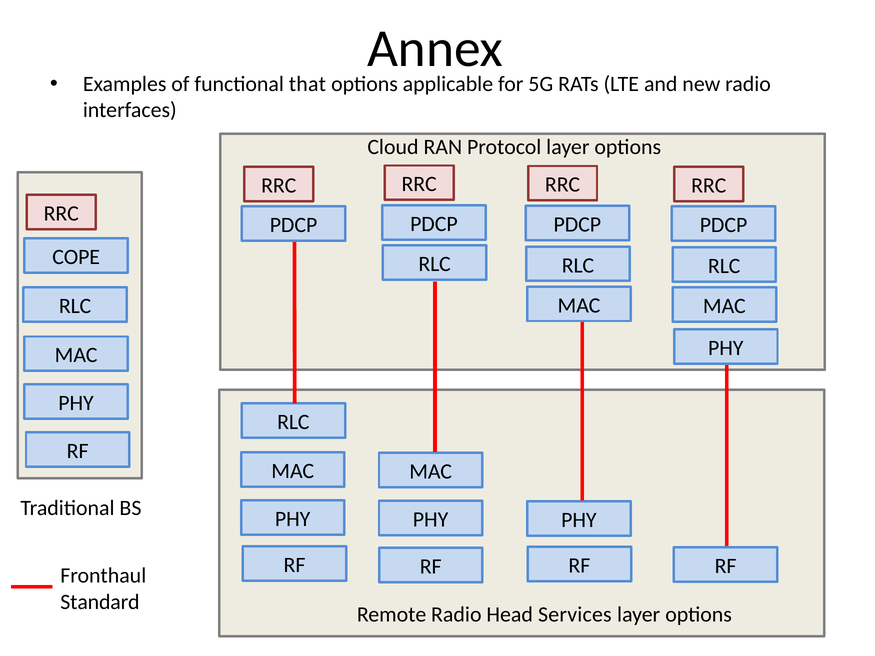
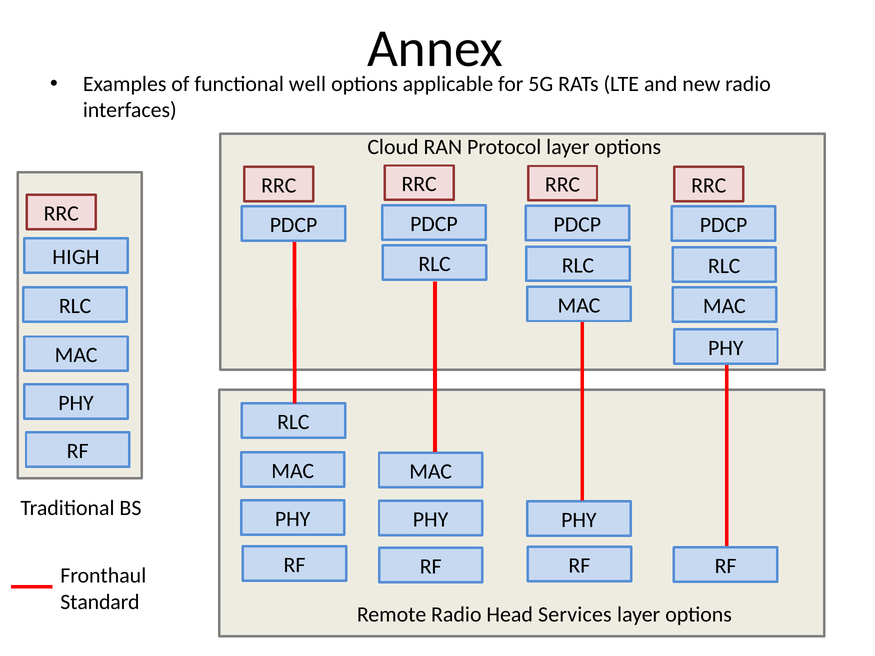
that: that -> well (307, 84)
COPE: COPE -> HIGH (76, 257)
